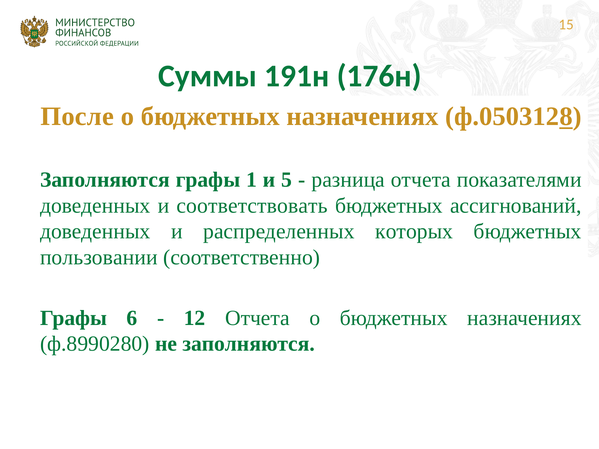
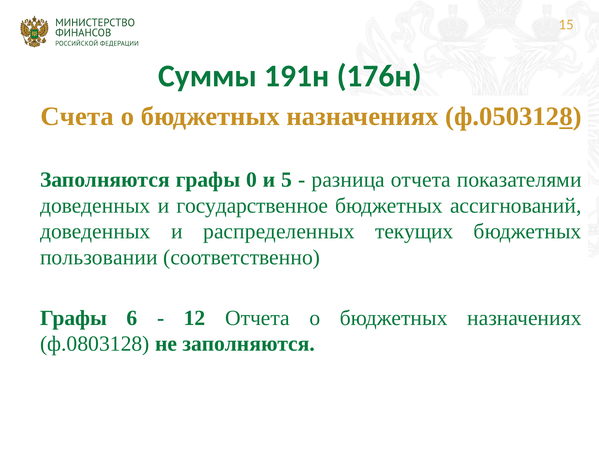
После: После -> Счета (77, 117)
1: 1 -> 0 (252, 180)
соответствовать: соответствовать -> государственное (252, 206)
которых: которых -> текущих (414, 232)
ф.8990280: ф.8990280 -> ф.0803128 (95, 344)
